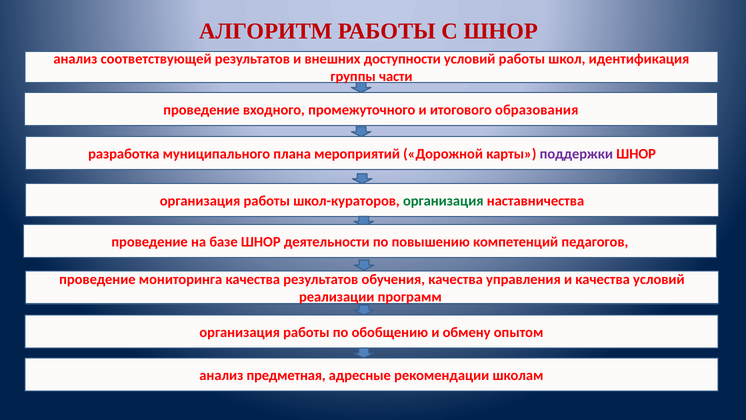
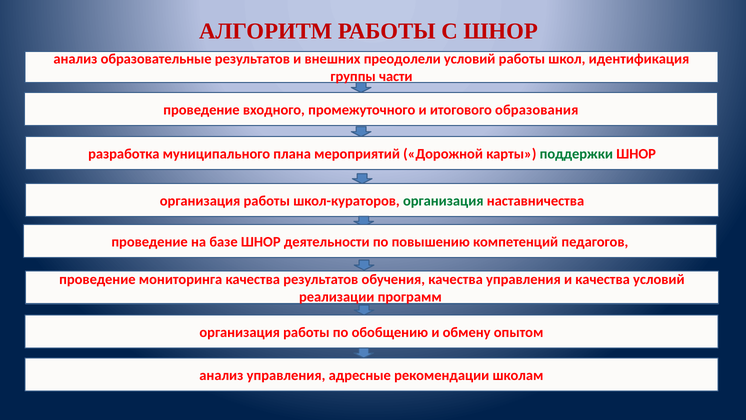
соответствующей: соответствующей -> образовательные (156, 59)
доступности: доступности -> преодолели (402, 59)
поддержки colour: purple -> green (576, 154)
анализ предметная: предметная -> управления (286, 375)
